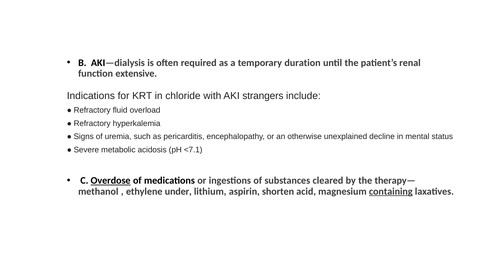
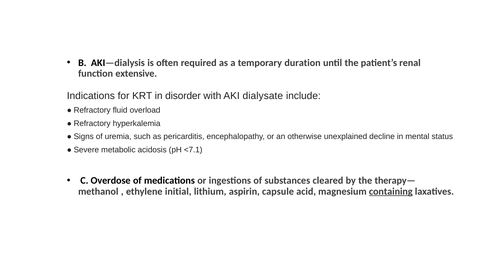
chloride: chloride -> disorder (183, 96)
strangers: strangers -> dialysate (263, 96)
Overdose underline: present -> none (111, 181)
under: under -> initial (178, 192)
shorten: shorten -> capsule (278, 192)
